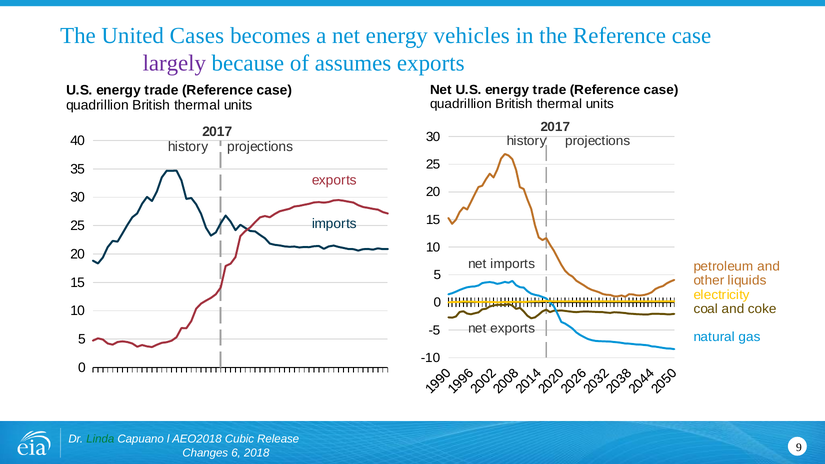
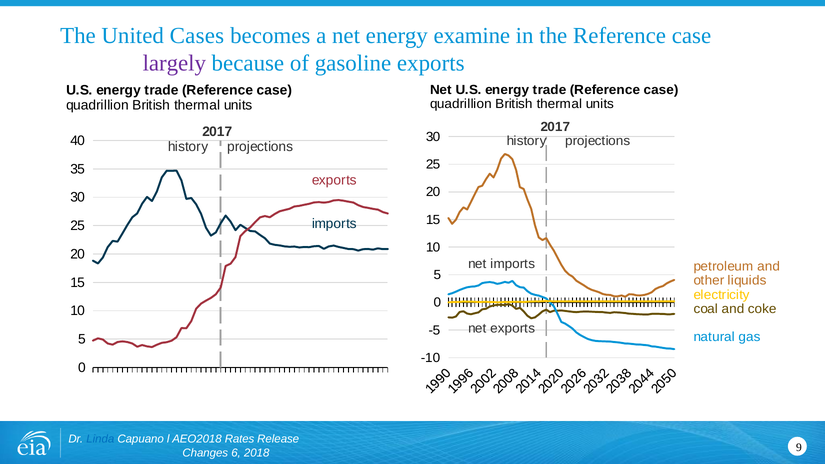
vehicles: vehicles -> examine (472, 36)
assumes: assumes -> gasoline (353, 63)
Linda colour: green -> blue (100, 439)
Cubic: Cubic -> Rates (240, 439)
